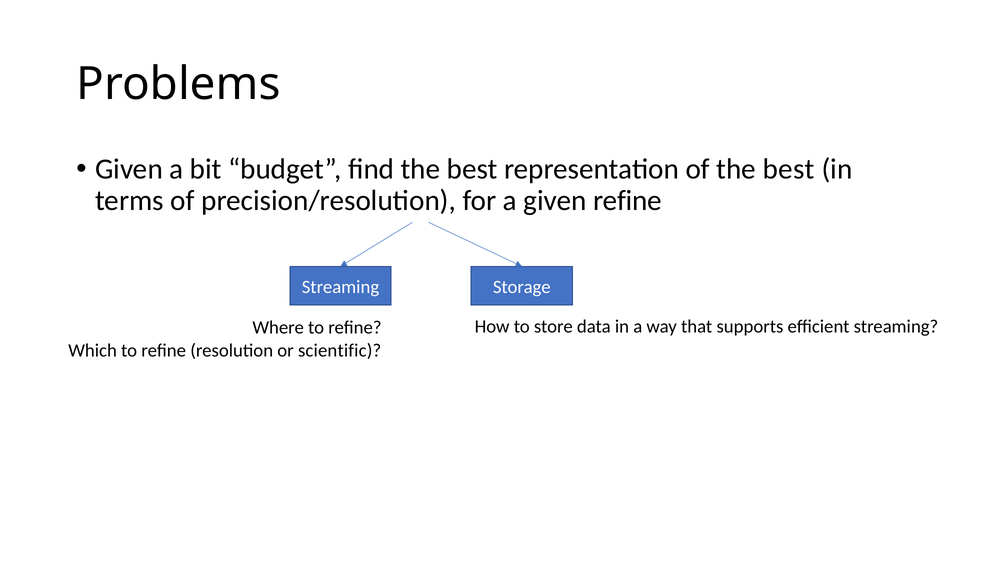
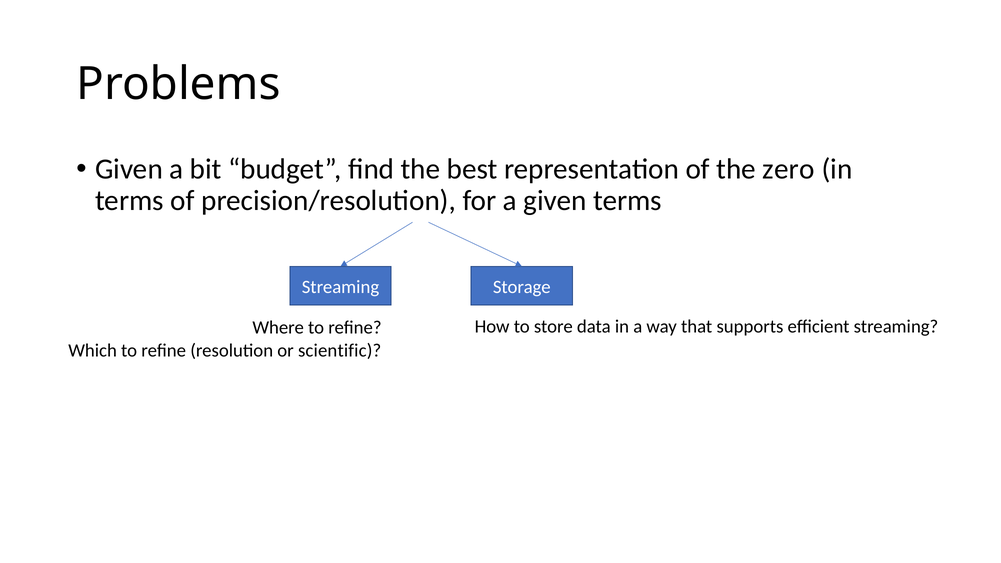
of the best: best -> zero (789, 169)
given refine: refine -> terms (627, 201)
